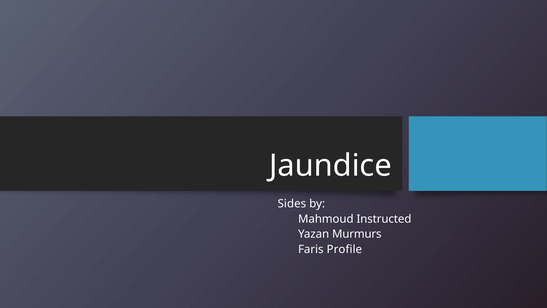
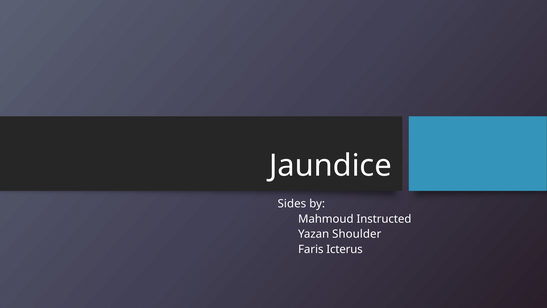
Murmurs: Murmurs -> Shoulder (357, 234)
Profile: Profile -> Icterus (344, 249)
